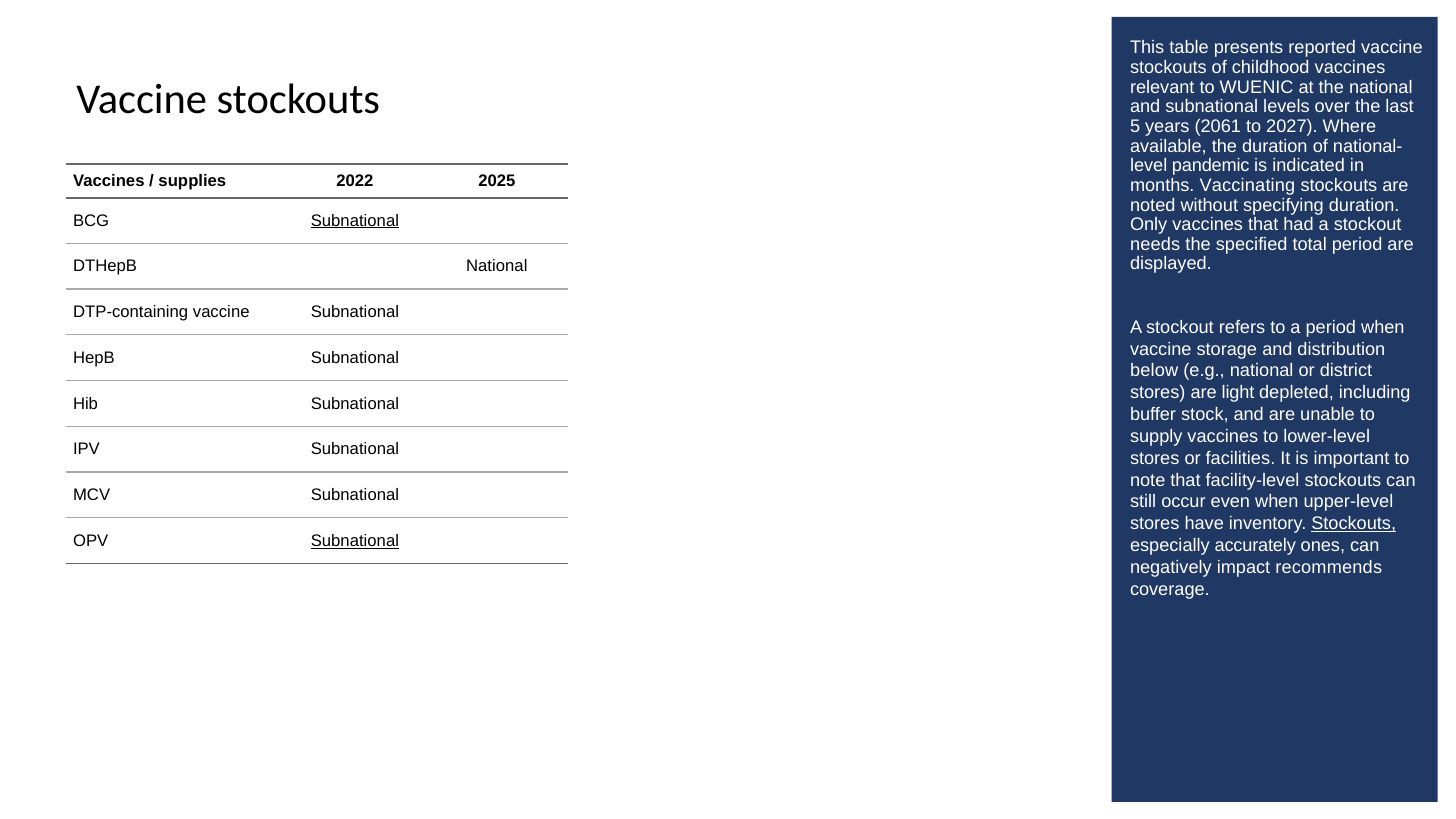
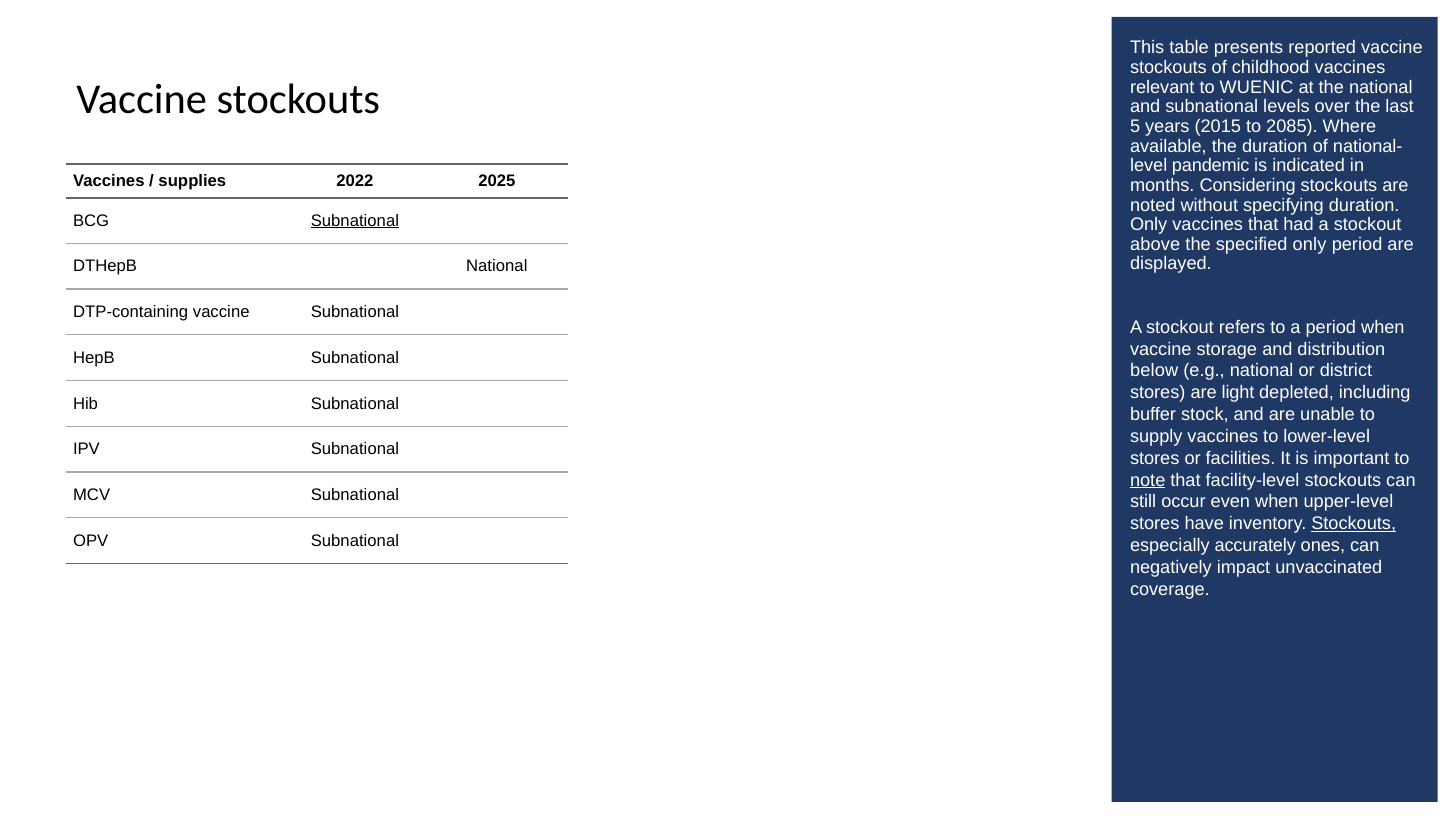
2061: 2061 -> 2015 (1218, 126)
2027: 2027 -> 2085 (1292, 126)
Vaccinating: Vaccinating -> Considering (1248, 185)
needs: needs -> above (1155, 244)
specified total: total -> only (1310, 244)
note underline: none -> present (1148, 480)
Subnational underline: present -> none (355, 541)
recommends: recommends -> unvaccinated (1329, 567)
